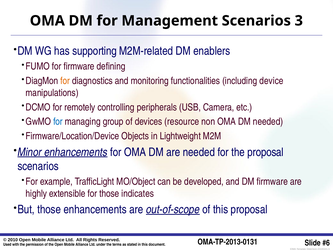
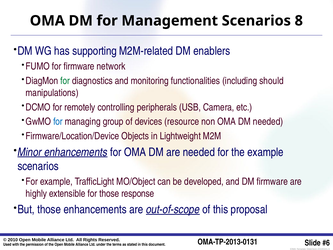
3: 3 -> 8 (299, 21)
defining: defining -> network (111, 66)
for colour: orange -> green (65, 81)
device: device -> should (271, 81)
the proposal: proposal -> example (265, 152)
indicates: indicates -> response (138, 193)
